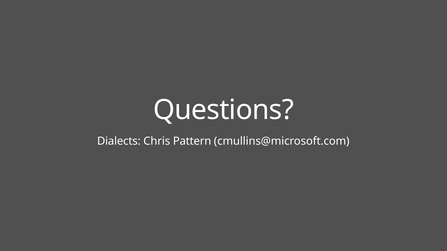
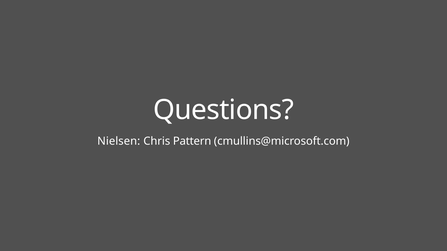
Dialects: Dialects -> Nielsen (119, 141)
